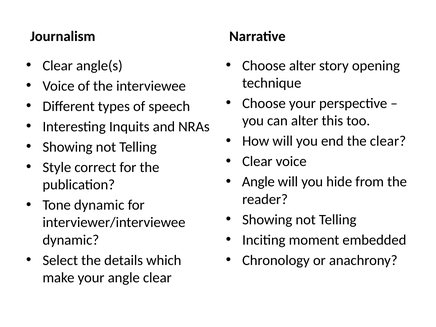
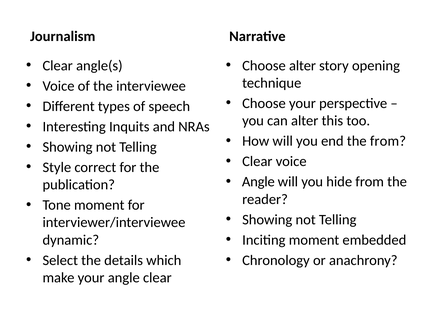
the clear: clear -> from (388, 141)
Tone dynamic: dynamic -> moment (99, 205)
